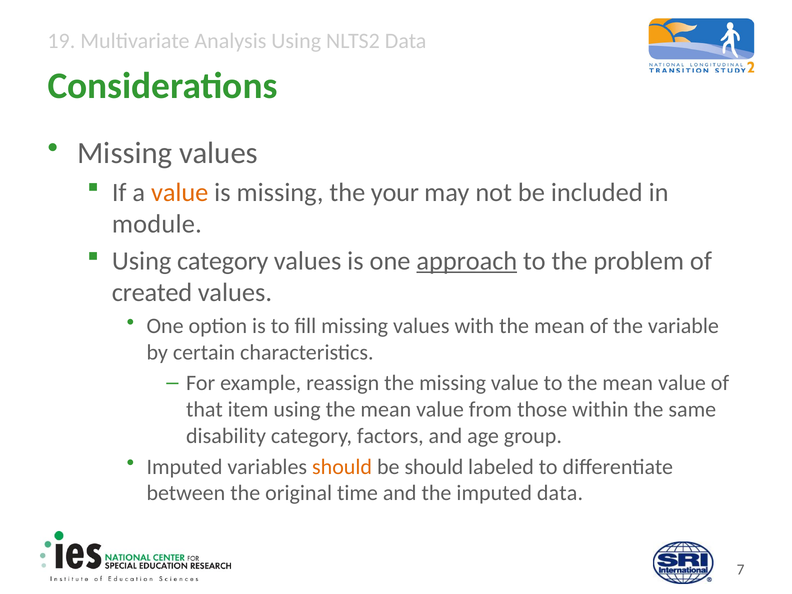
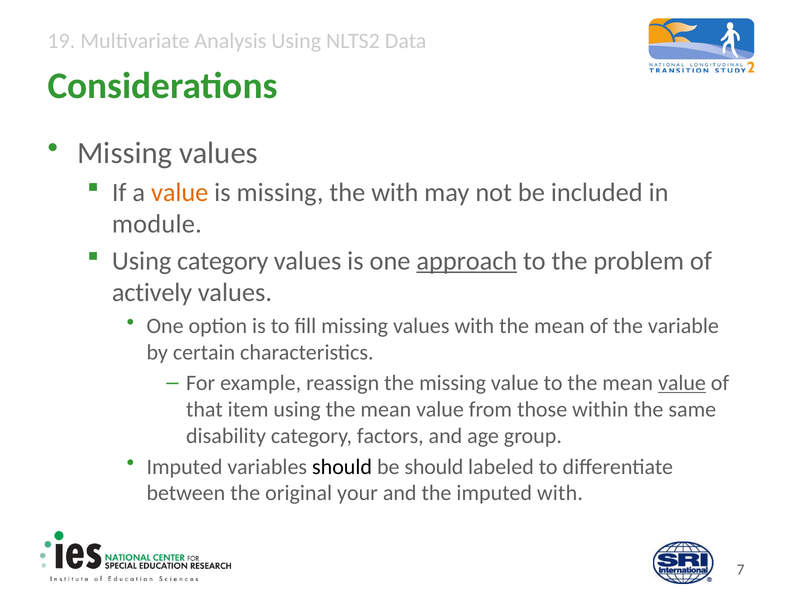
the your: your -> with (395, 192)
created: created -> actively (152, 293)
value underline: none -> present (682, 383)
should colour: orange -> black (342, 467)
time: time -> your (357, 493)
imputed data: data -> with (560, 493)
